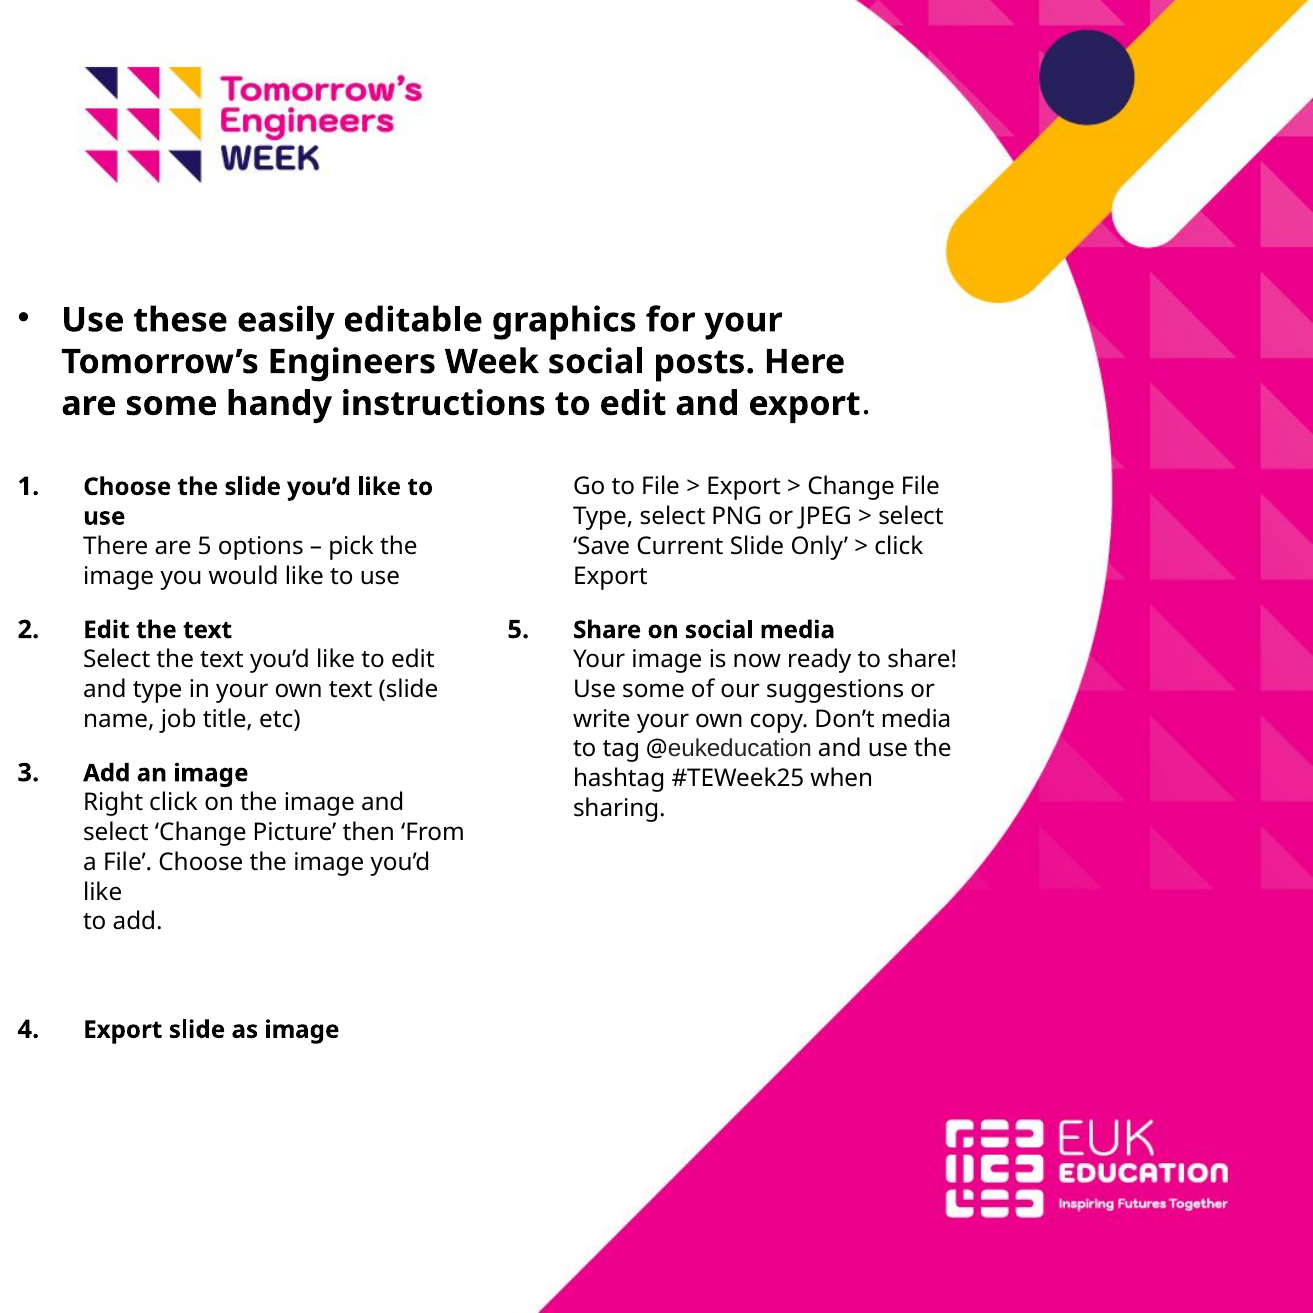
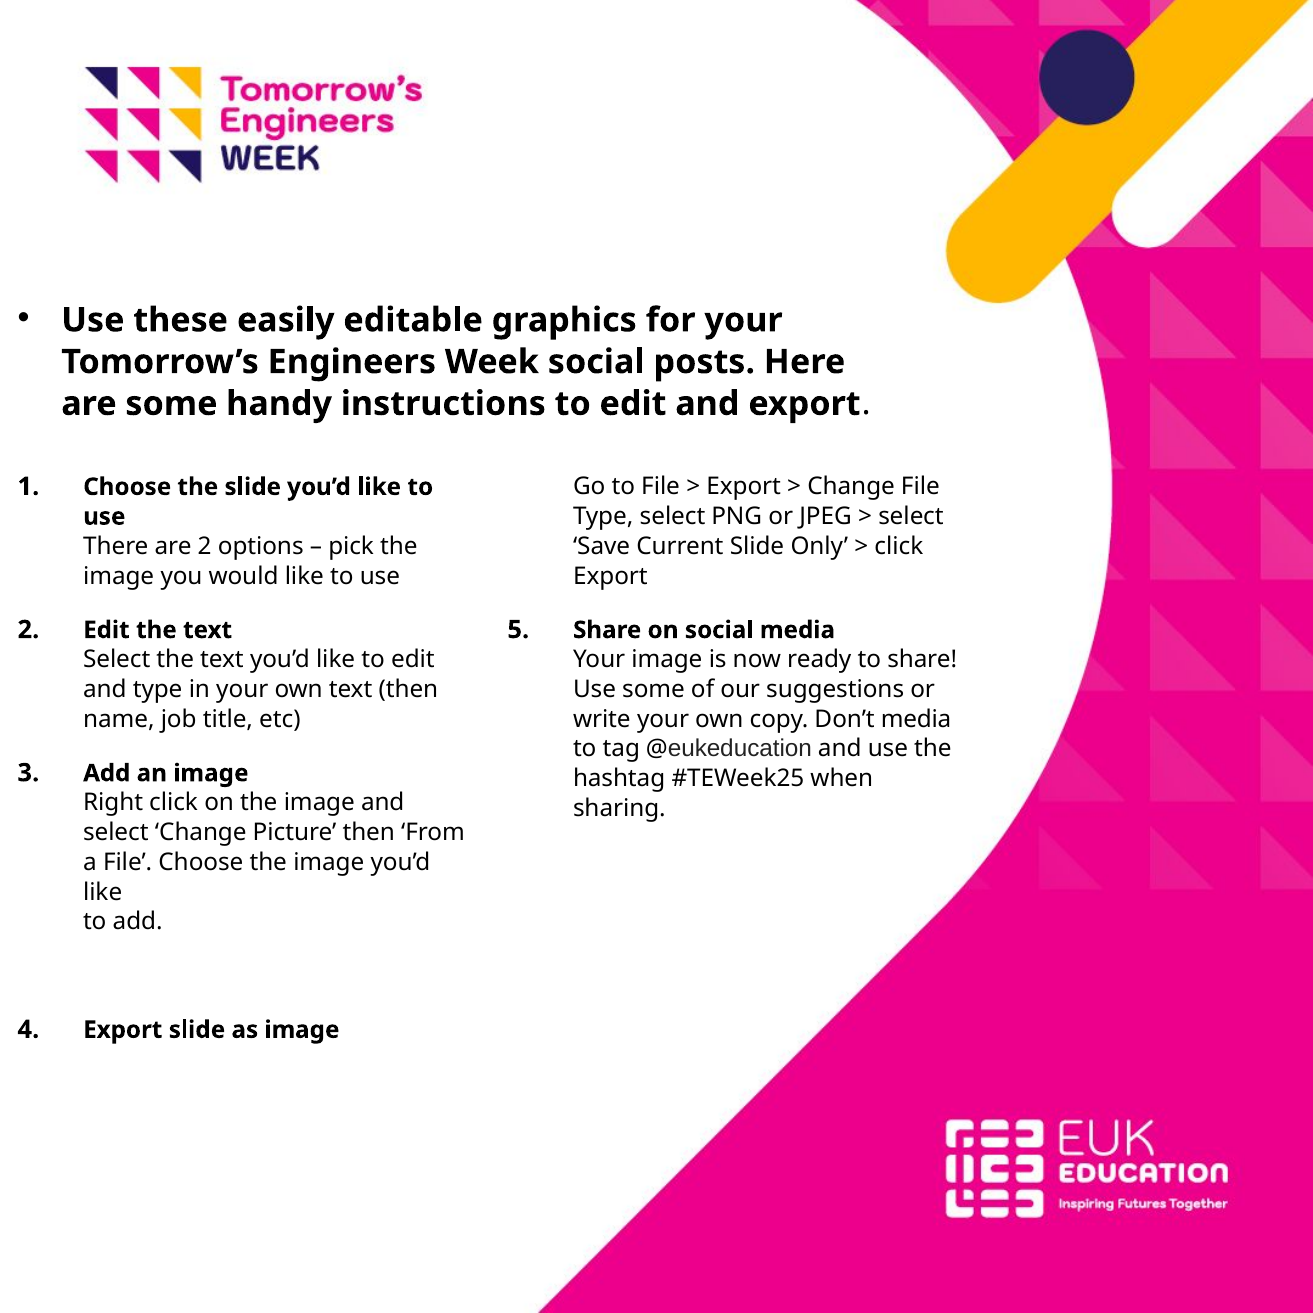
are 5: 5 -> 2 (205, 546)
text slide: slide -> then (408, 689)
